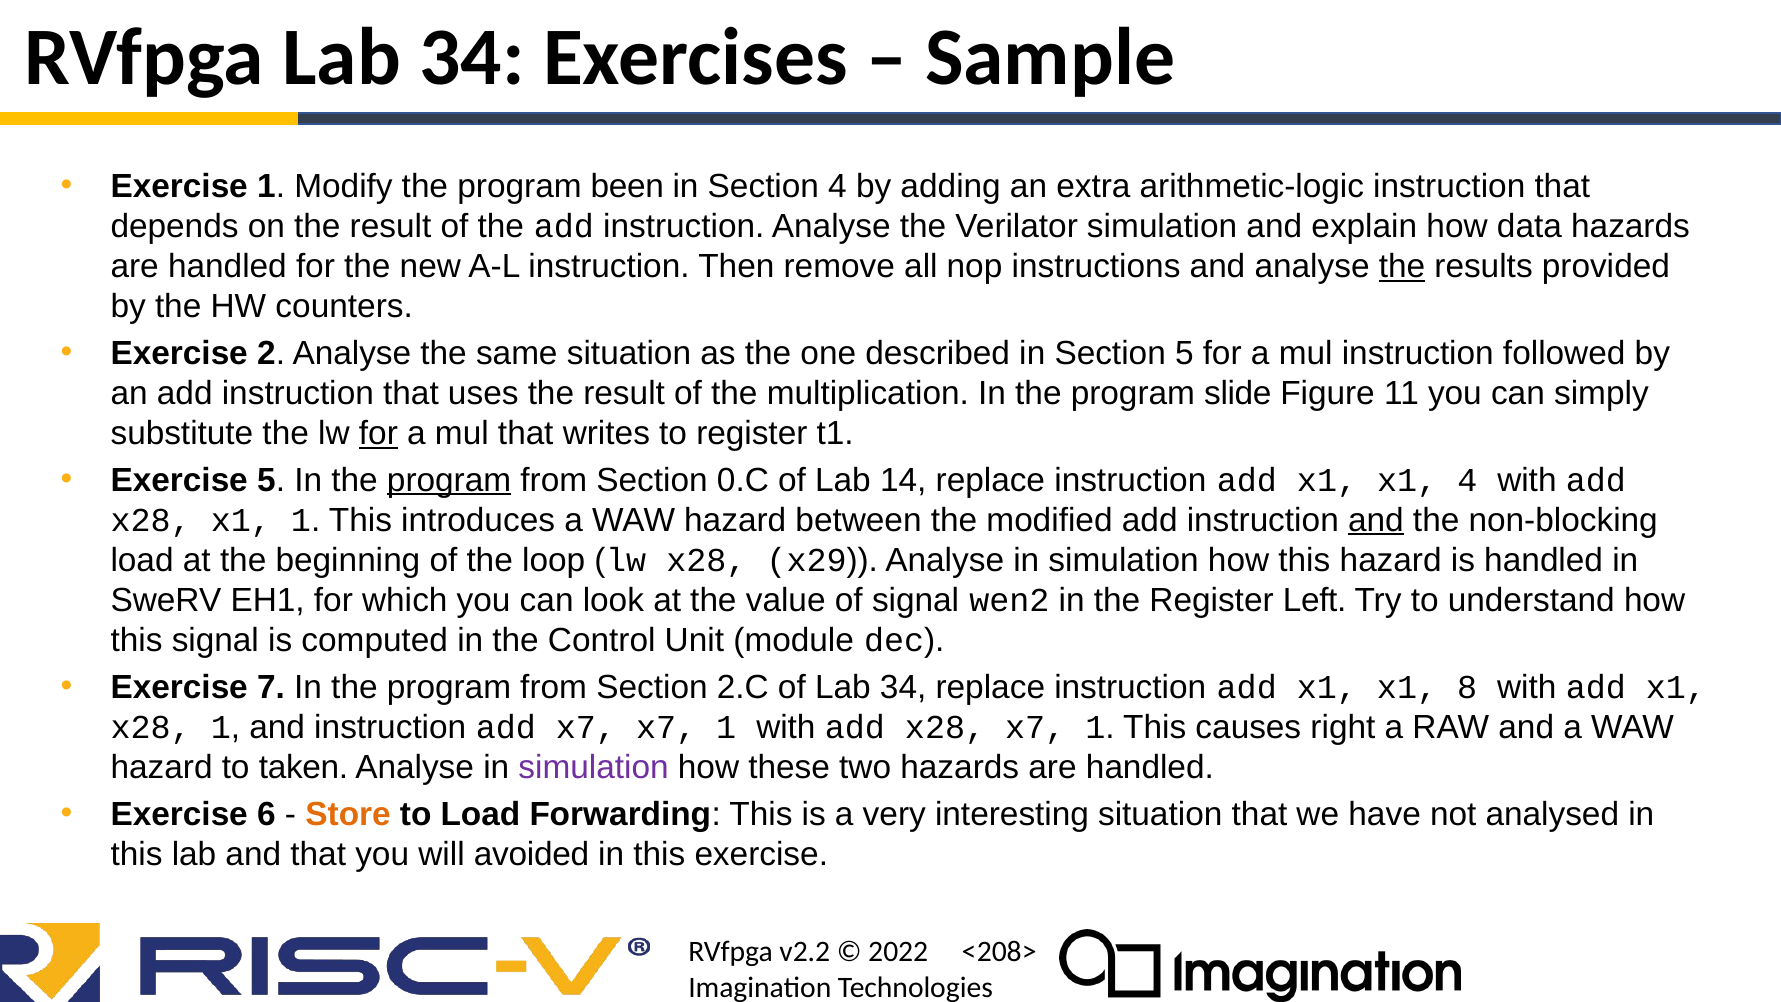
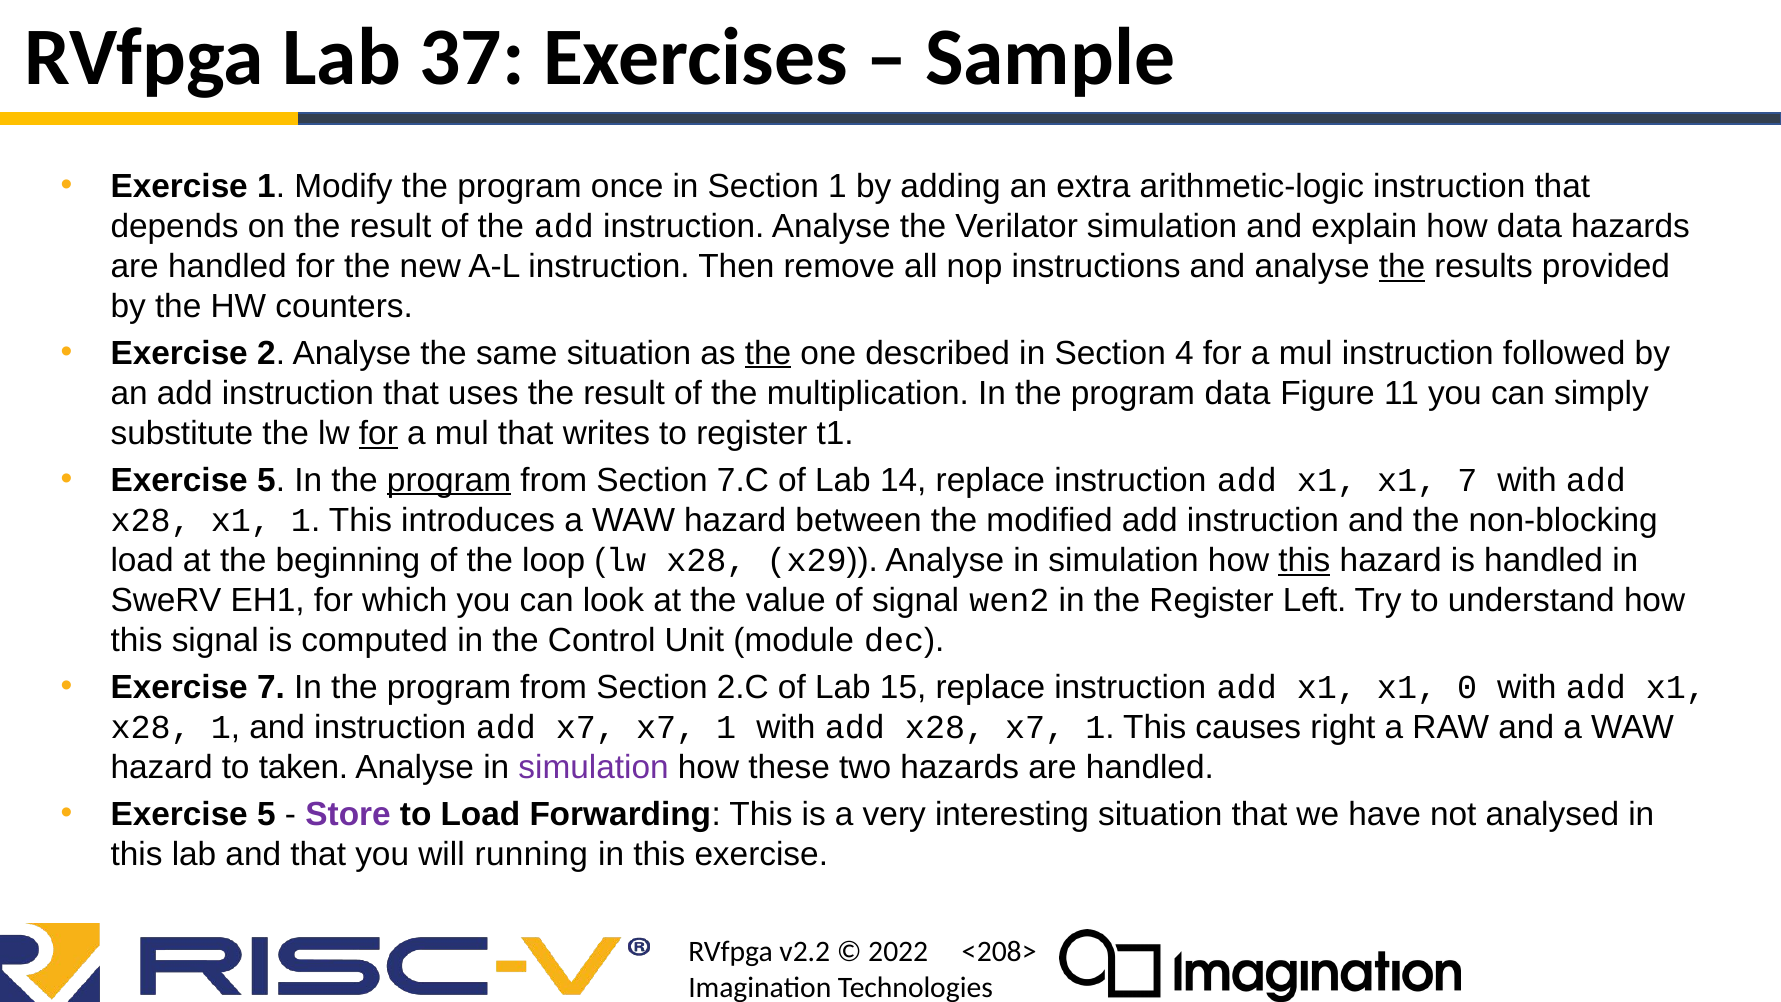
RVfpga Lab 34: 34 -> 37 (472, 58)
been: been -> once (627, 186)
Section 4: 4 -> 1 (838, 186)
the underline: none -> present (768, 353)
Section 5: 5 -> 4 (1184, 353)
program slide: slide -> data (1238, 393)
0.C: 0.C -> 7.C (743, 480)
x1 4: 4 -> 7 (1467, 480)
and underline: present -> none (1376, 520)
this underline: none -> present (1304, 560)
of Lab 34: 34 -> 15 (903, 687)
8: 8 -> 0 (1467, 687)
6: 6 -> 5 (266, 814)
Store colour: orange -> purple (348, 814)
avoided: avoided -> running (531, 854)
